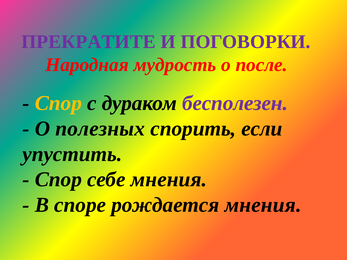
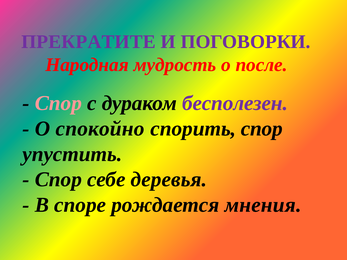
Спор colour: yellow -> pink (58, 103)
полезных: полезных -> спокойно (100, 129)
спорить если: если -> спор (262, 129)
себе мнения: мнения -> деревья (169, 180)
